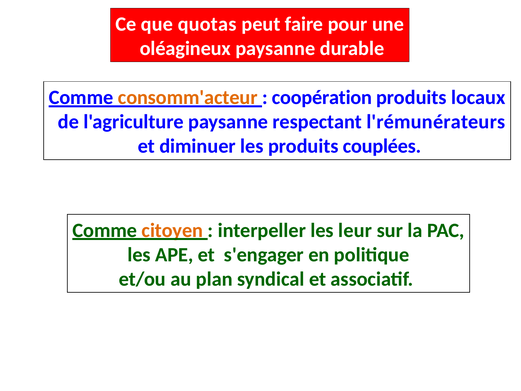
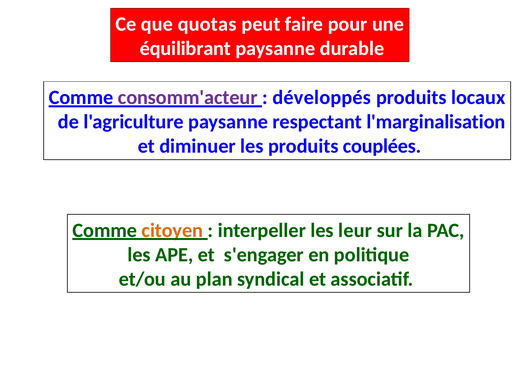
oléagineux: oléagineux -> équilibrant (185, 49)
consomm'acteur colour: orange -> purple (188, 98)
coopération: coopération -> développés (322, 98)
l'rémunérateurs: l'rémunérateurs -> l'marginalisation (436, 122)
